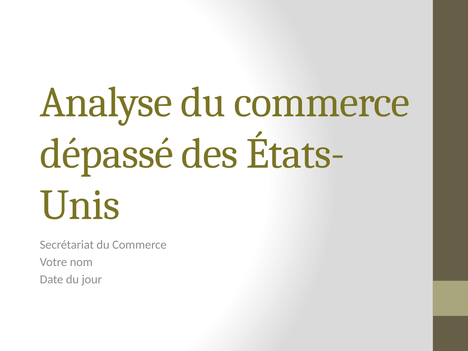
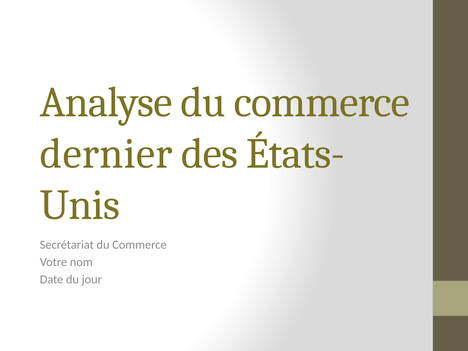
dépassé: dépassé -> dernier (106, 154)
